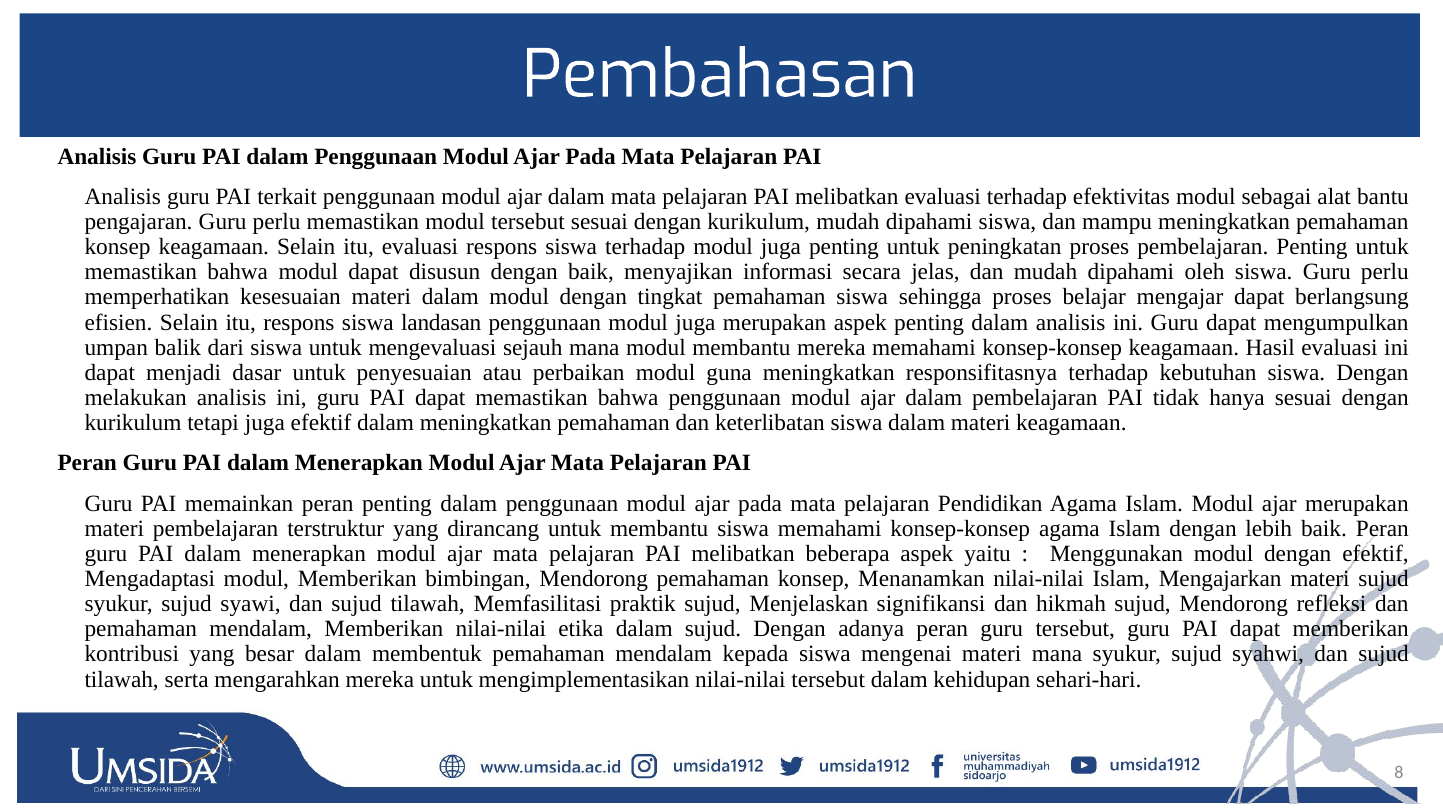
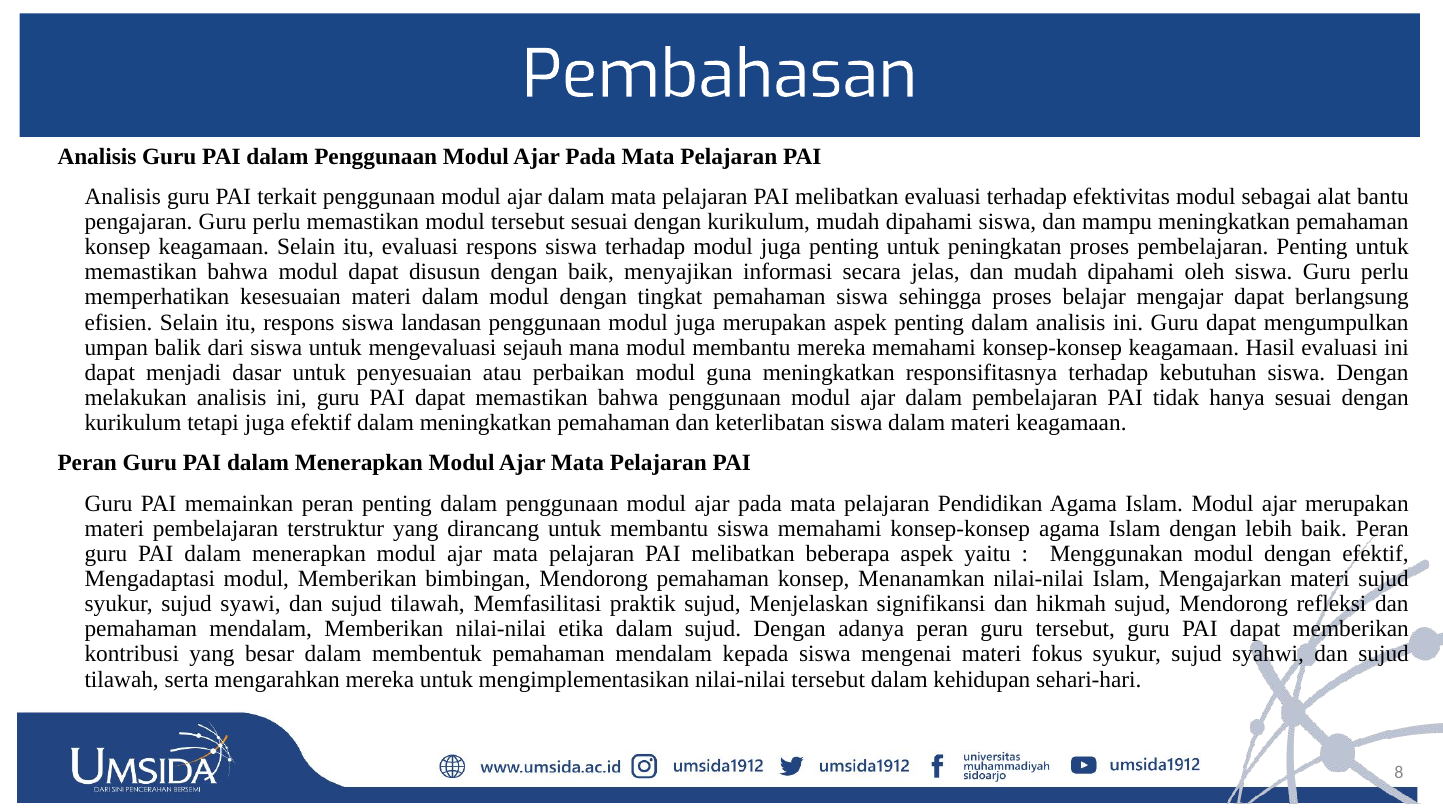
materi mana: mana -> fokus (1057, 654)
